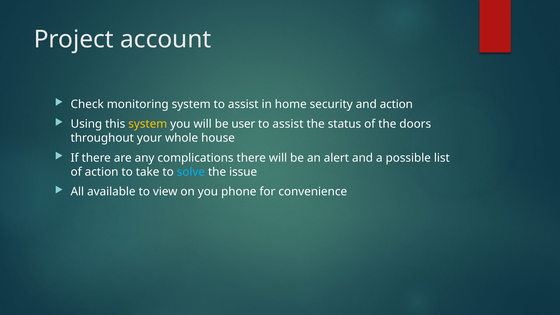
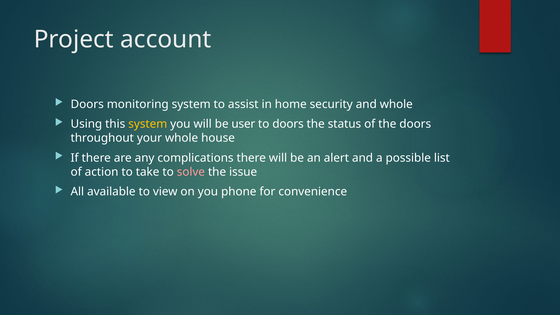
Check: Check -> Doors (87, 104)
and action: action -> whole (396, 104)
assist: assist -> doors (288, 124)
solve colour: light blue -> pink (191, 172)
